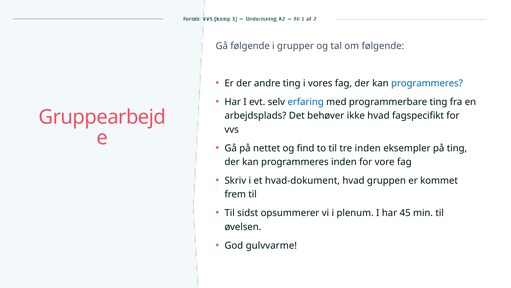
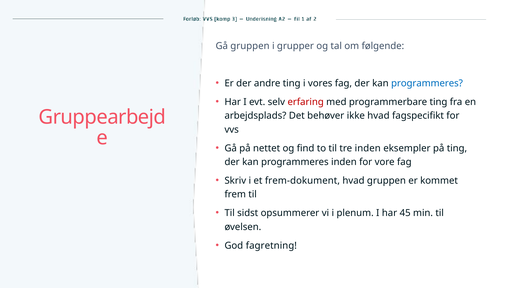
Gå følgende: følgende -> gruppen (250, 46)
erfaring colour: blue -> red (306, 102)
hvad-dokument: hvad-dokument -> frem-dokument (302, 180)
gulvvarme: gulvvarme -> fagretning (271, 245)
